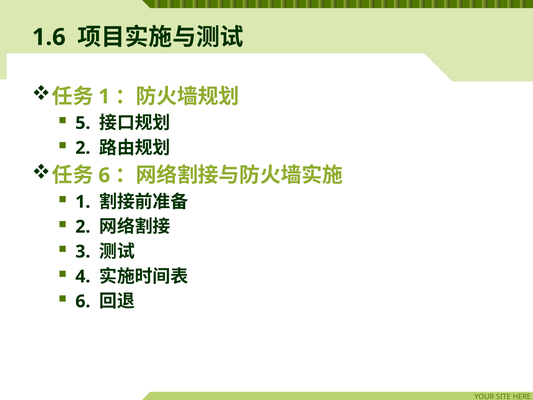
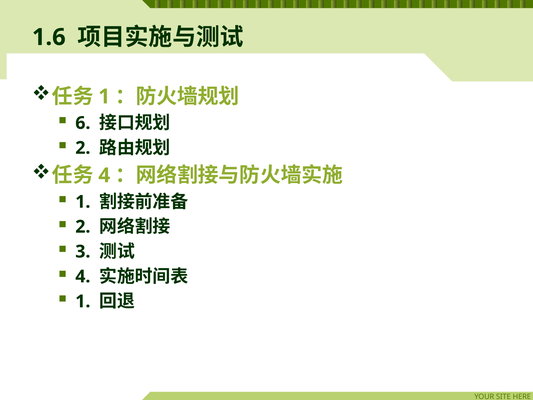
5: 5 -> 6 (83, 123)
6: 6 -> 4 (104, 175)
6: 6 -> 1 (83, 301)
